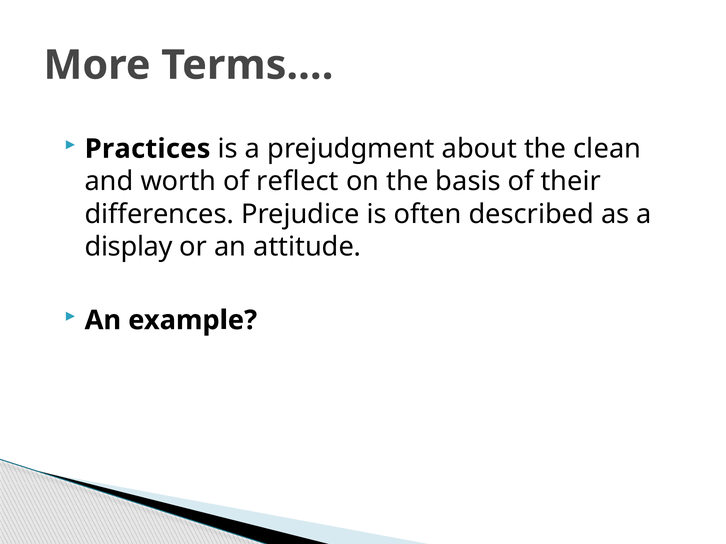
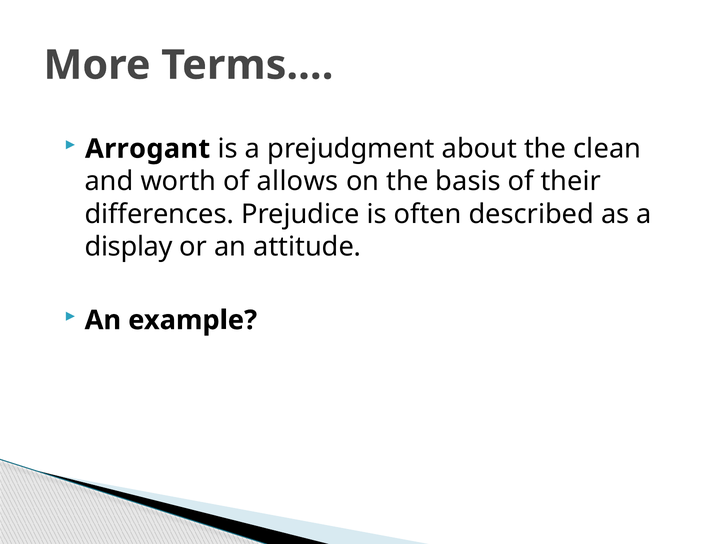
Practices: Practices -> Arrogant (148, 149)
reflect: reflect -> allows (297, 182)
